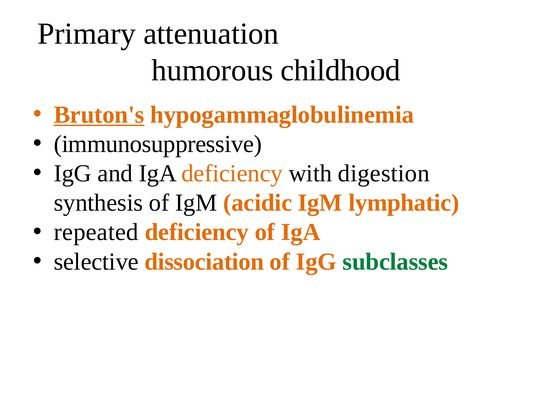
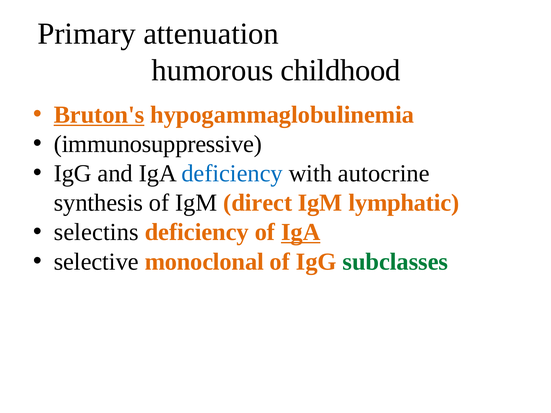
deficiency colour: orange -> blue (232, 174)
digestion: digestion -> autocrine (384, 174)
acidic: acidic -> direct (258, 203)
repeated: repeated -> selectins (96, 232)
IgA underline: none -> present (301, 232)
dissociation: dissociation -> monoclonal (204, 262)
